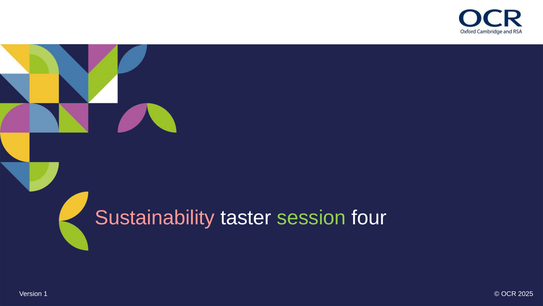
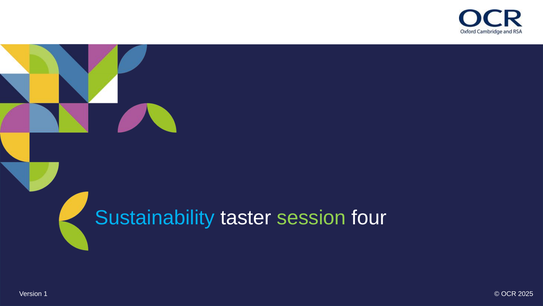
Sustainability colour: pink -> light blue (155, 217)
